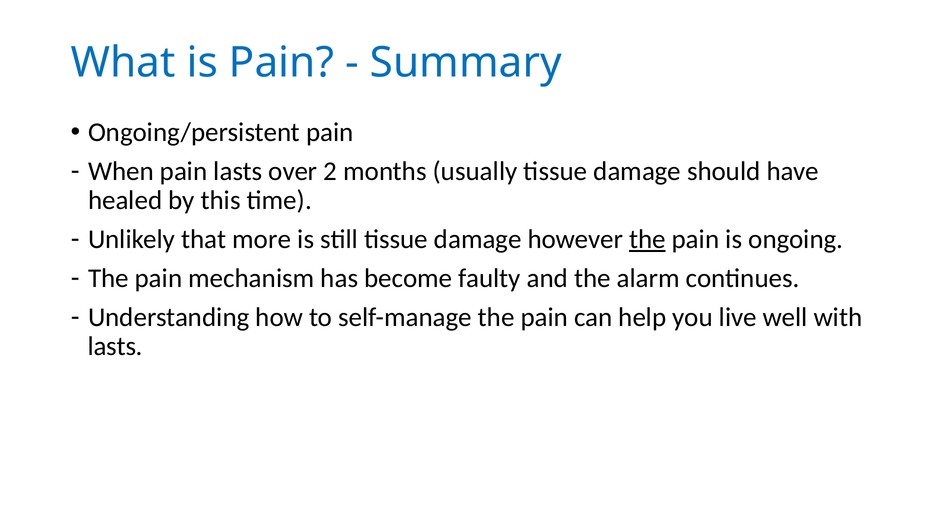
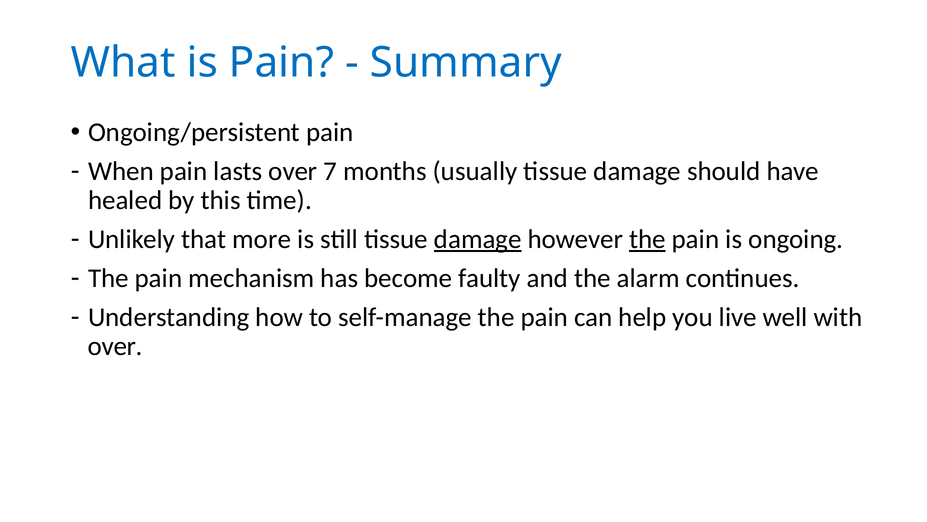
2: 2 -> 7 (330, 171)
damage underline: none -> present (478, 239)
lasts: lasts -> over (115, 346)
